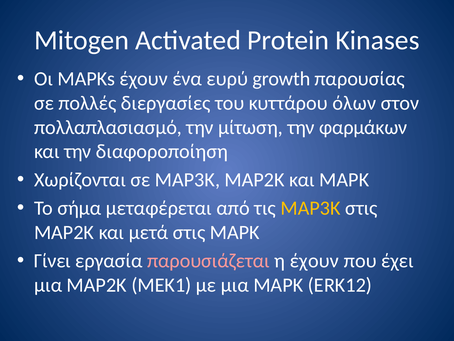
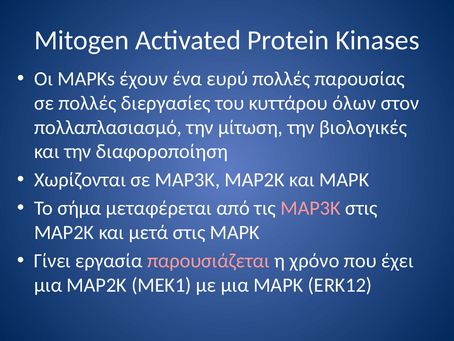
ευρύ growth: growth -> πολλές (281, 79)
φαρμάκων: φαρμάκων -> βιολογικές (363, 127)
ΜΑΡ3Κ colour: yellow -> pink (310, 208)
η έχουν: έχουν -> χρόνο (314, 260)
